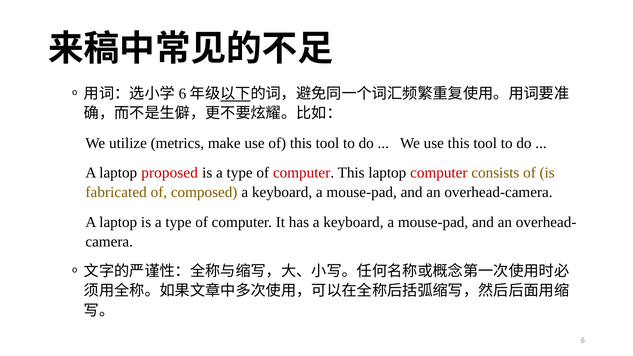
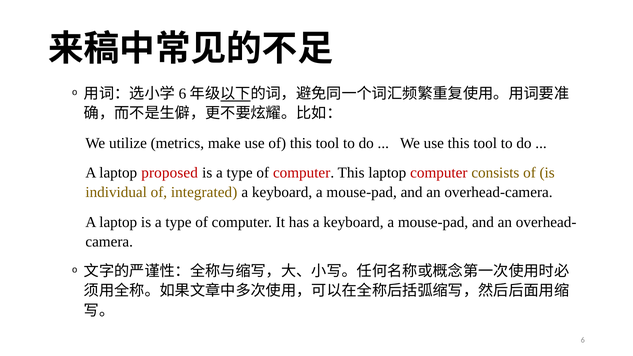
fabricated: fabricated -> individual (116, 192)
composed: composed -> integrated (204, 192)
